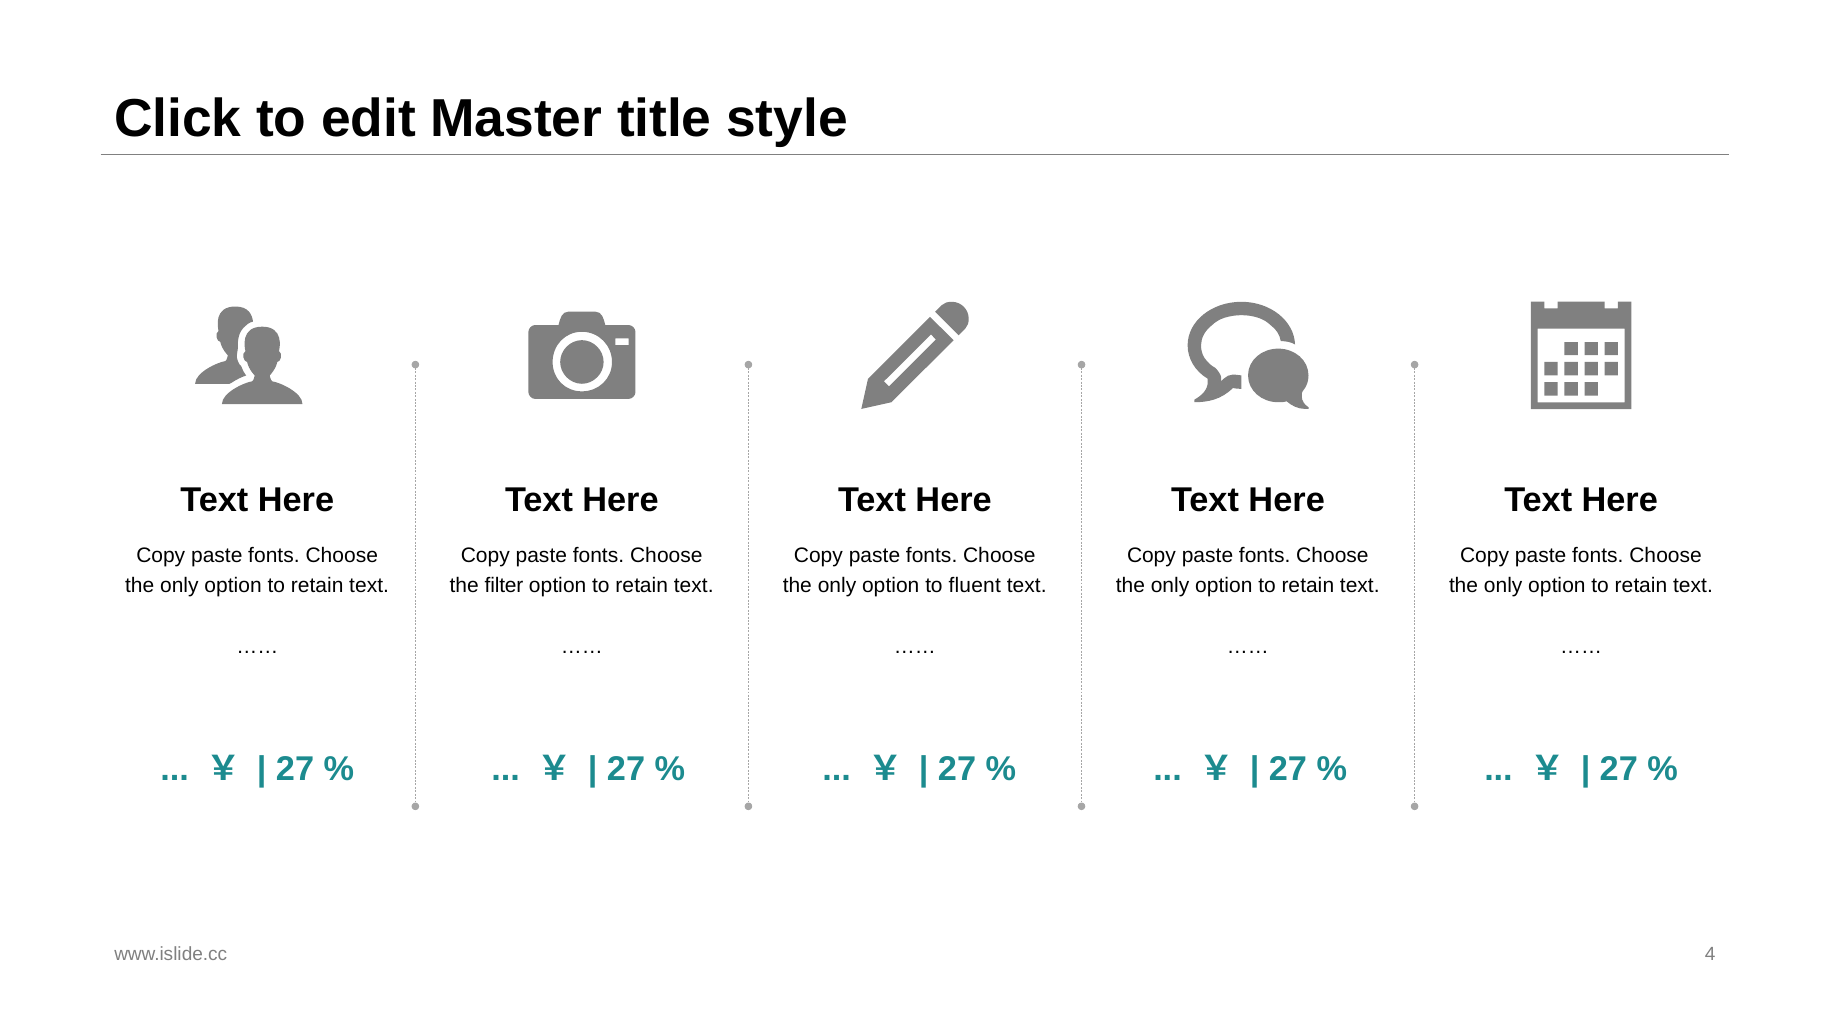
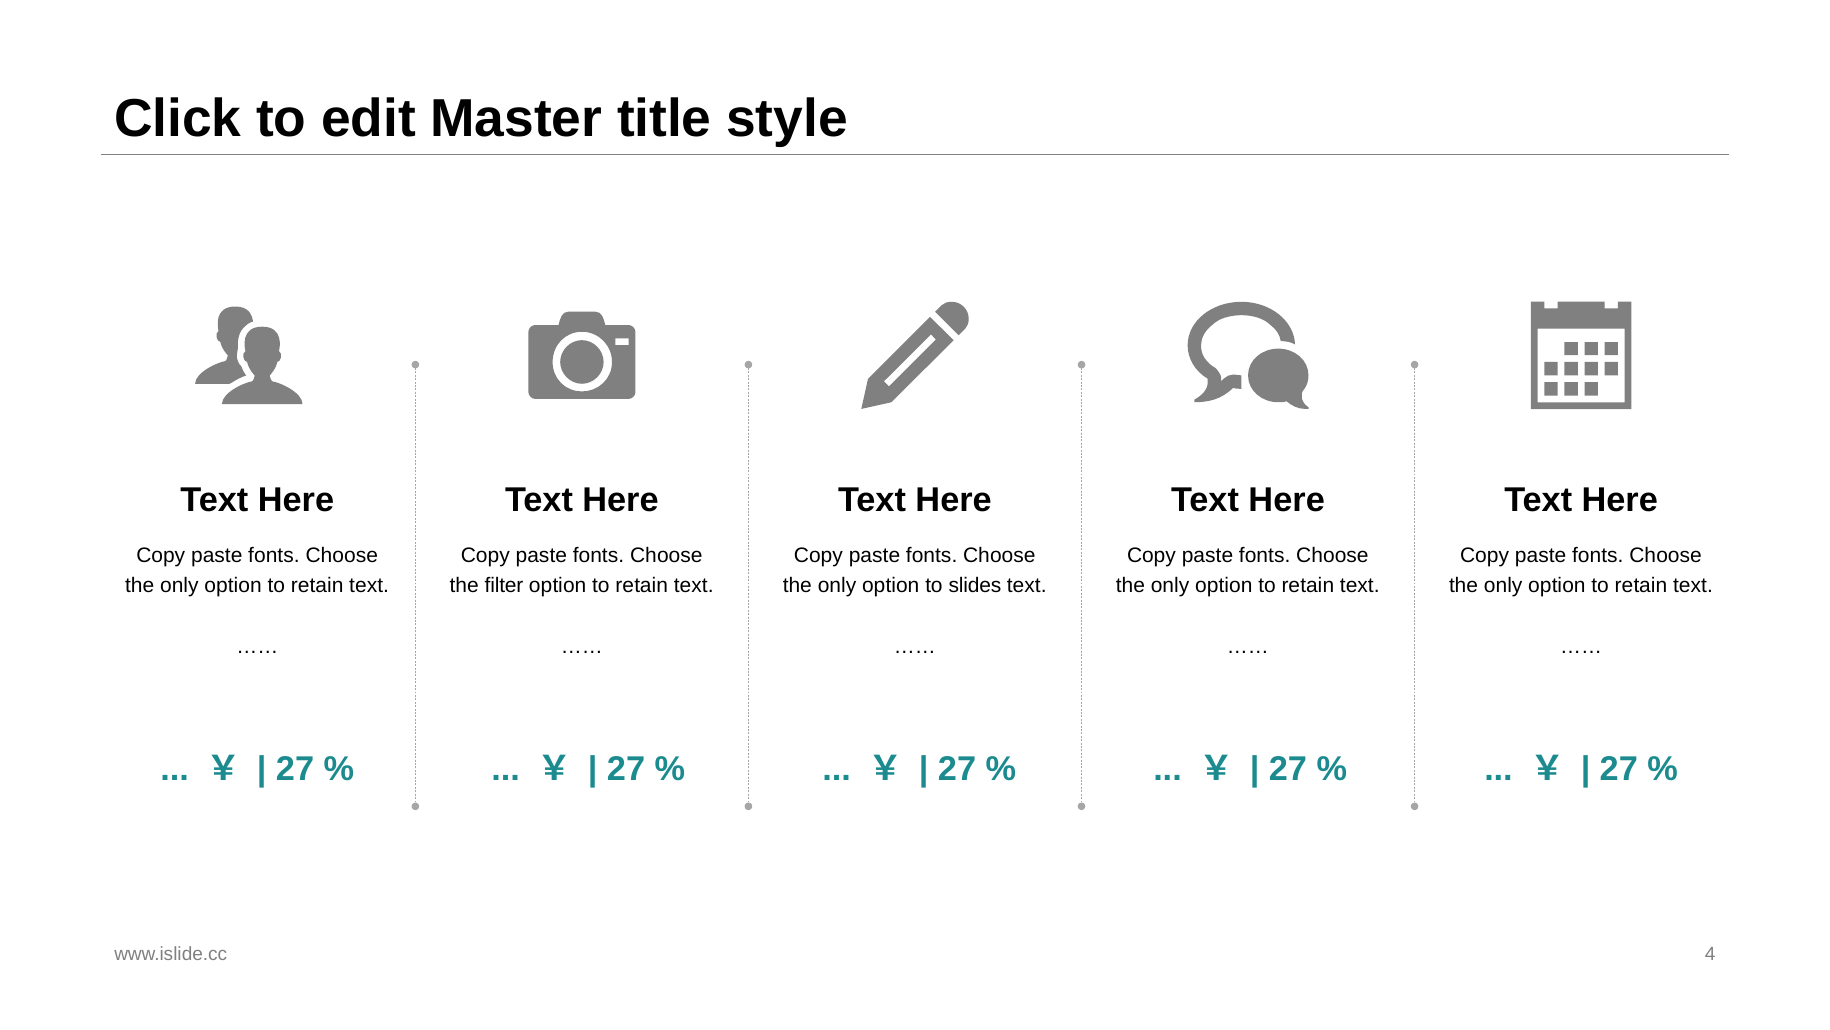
fluent: fluent -> slides (975, 586)
